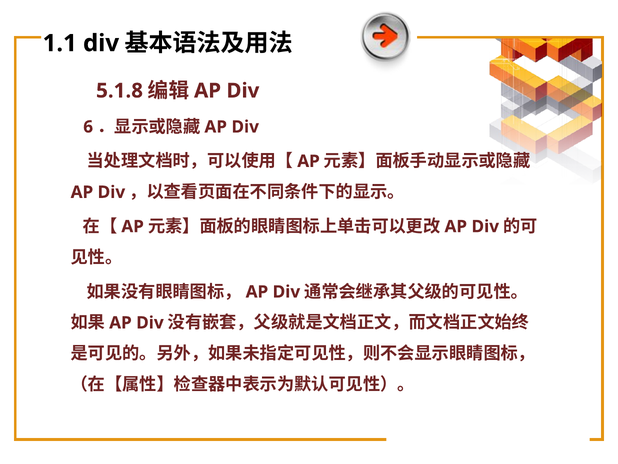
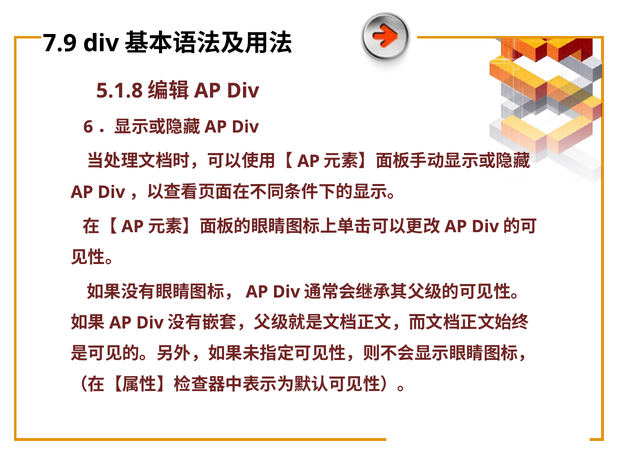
1.1: 1.1 -> 7.9 (60, 43)
